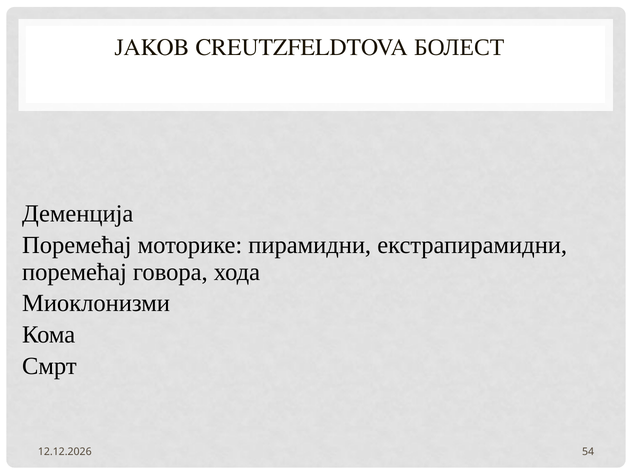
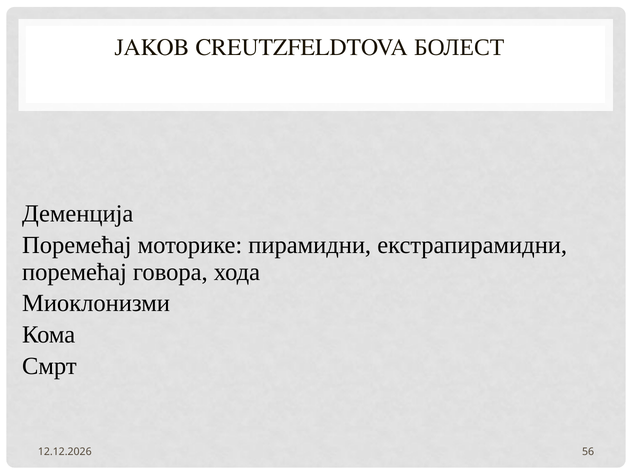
54: 54 -> 56 (588, 452)
